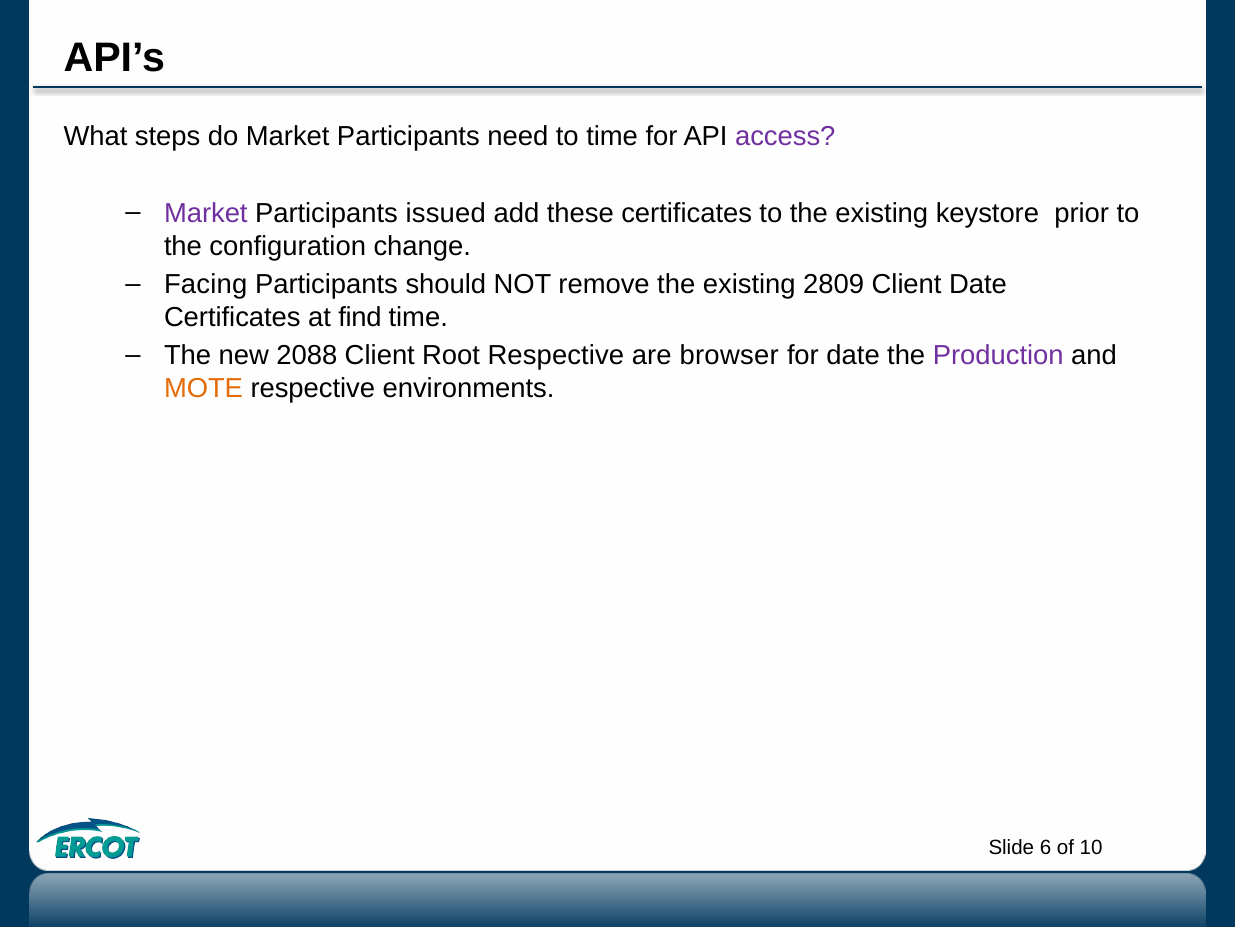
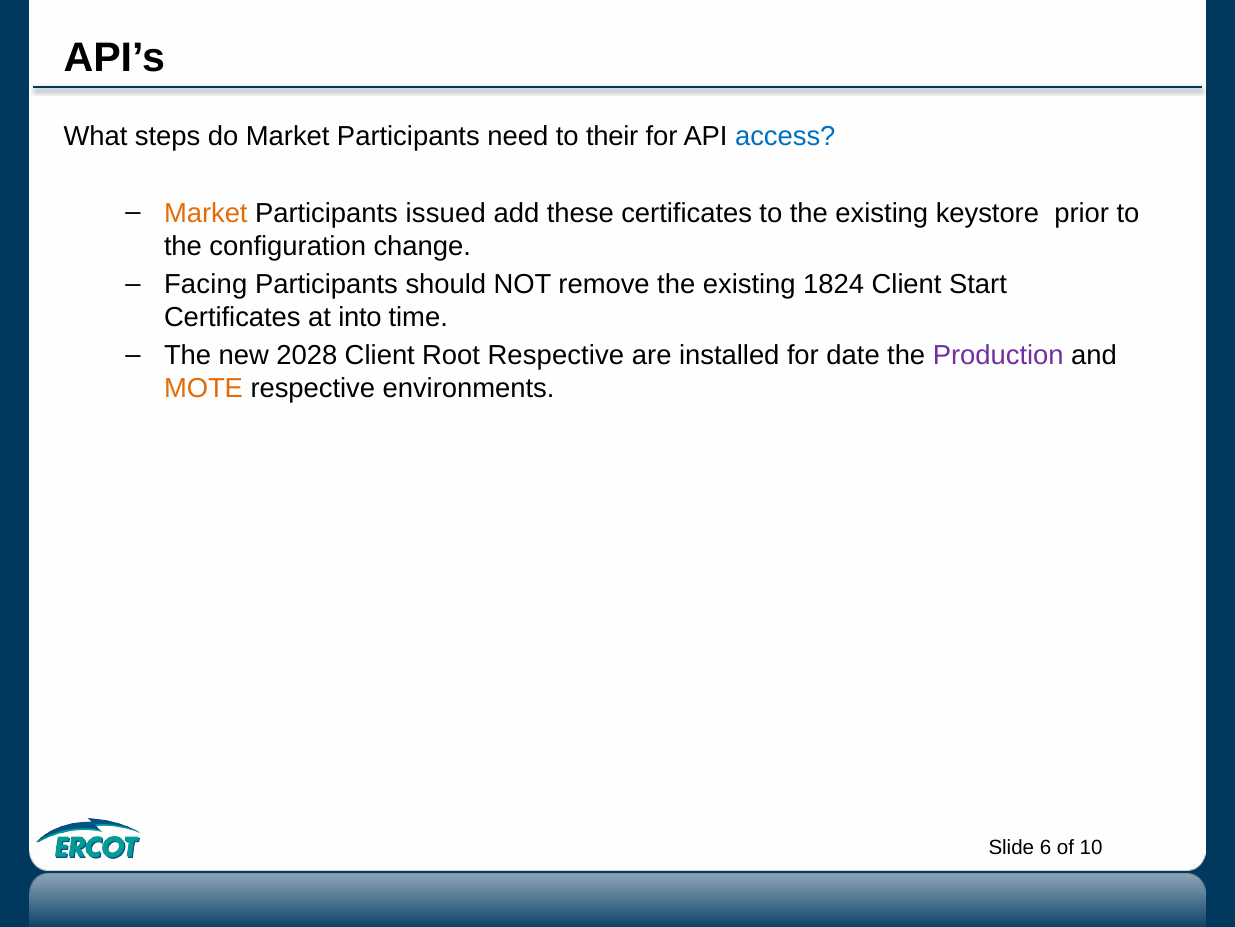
to time: time -> their (612, 136)
access colour: purple -> blue (785, 136)
Market colour: purple -> orange (206, 213)
2809: 2809 -> 1824 (834, 284)
Client Date: Date -> Start (978, 284)
find: find -> into (360, 317)
2088: 2088 -> 2028 (307, 356)
browser: browser -> installed (729, 356)
